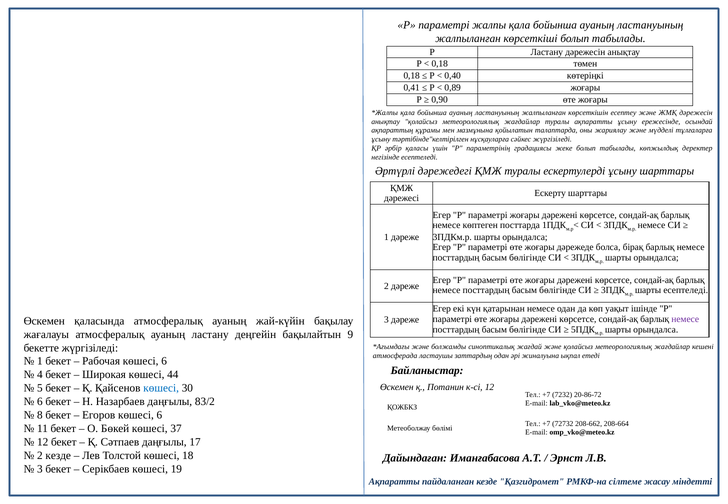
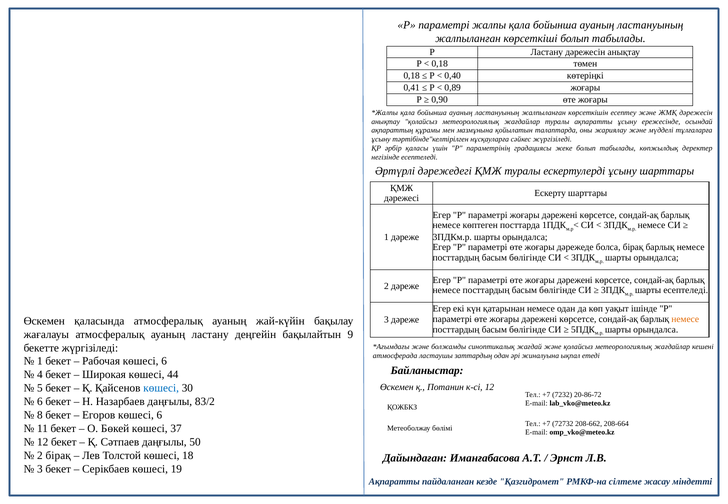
немесе colour: purple -> orange (685, 319)
17: 17 -> 50 (195, 442)
2 кезде: кезде -> бірақ (58, 455)
